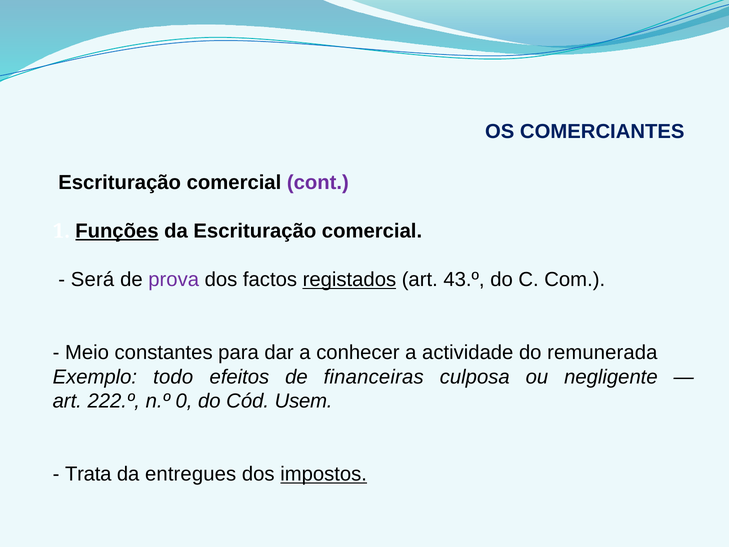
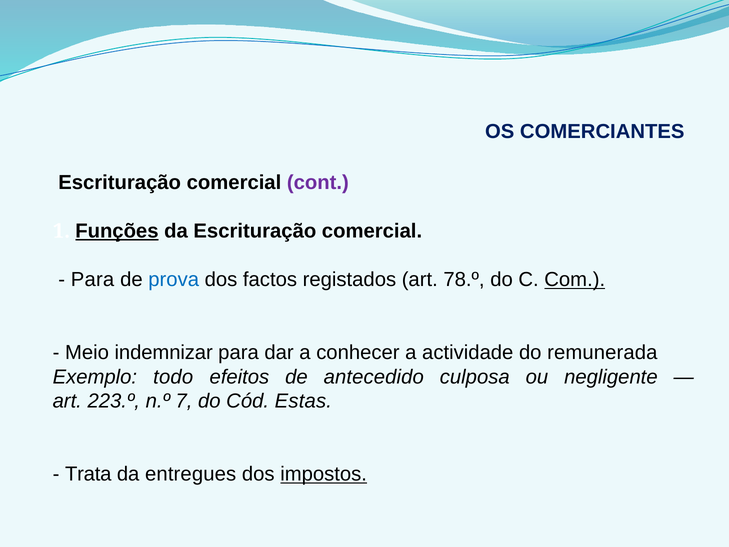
Será: Será -> Para (93, 280)
prova colour: purple -> blue (174, 280)
registados underline: present -> none (349, 280)
43.º: 43.º -> 78.º (464, 280)
Com underline: none -> present (575, 280)
constantes: constantes -> indemnizar (164, 352)
financeiras: financeiras -> antecedido (374, 377)
222.º: 222.º -> 223.º (114, 401)
0: 0 -> 7 (184, 401)
Usem: Usem -> Estas (303, 401)
